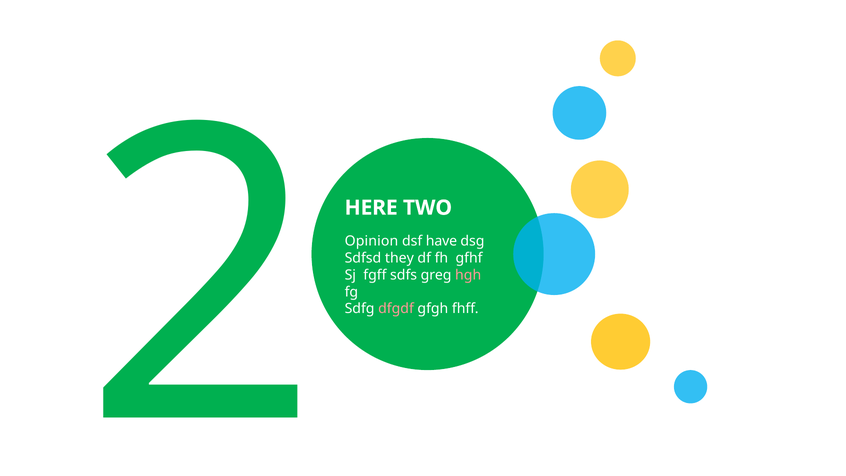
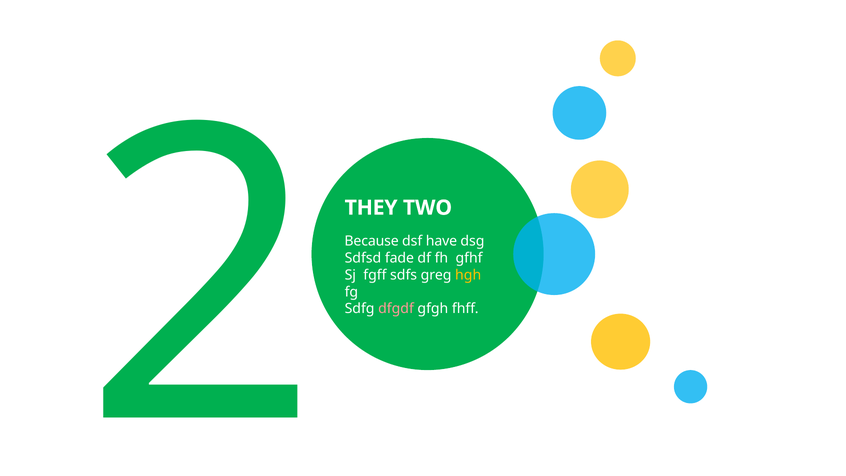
HERE: HERE -> THEY (371, 208)
Opinion: Opinion -> Because (372, 241)
they: they -> fade (399, 258)
hgh colour: pink -> yellow (468, 275)
